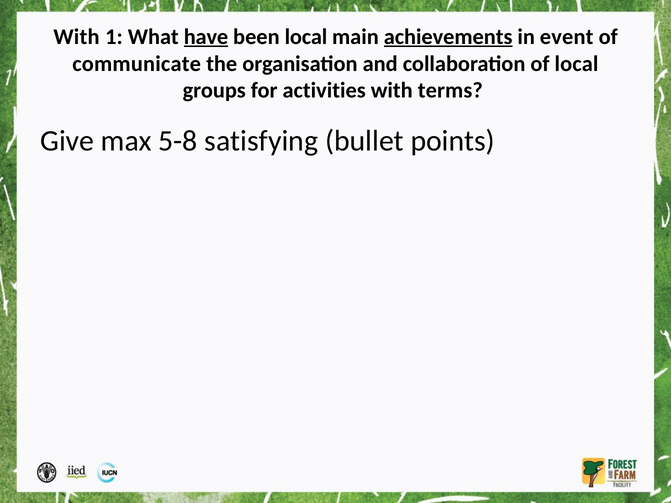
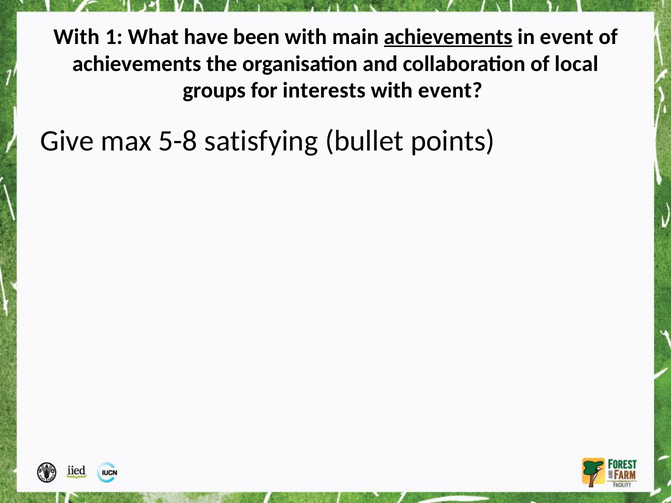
have underline: present -> none (206, 37)
been local: local -> with (306, 37)
communicate: communicate -> achievements (137, 64)
activities: activities -> interests (324, 90)
with terms: terms -> event (450, 90)
